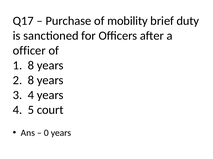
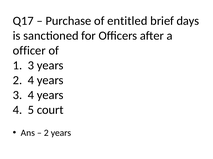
mobility: mobility -> entitled (127, 21)
duty: duty -> days (188, 21)
1 8: 8 -> 3 (31, 66)
2 8: 8 -> 4 (31, 81)
0: 0 -> 2 (46, 133)
